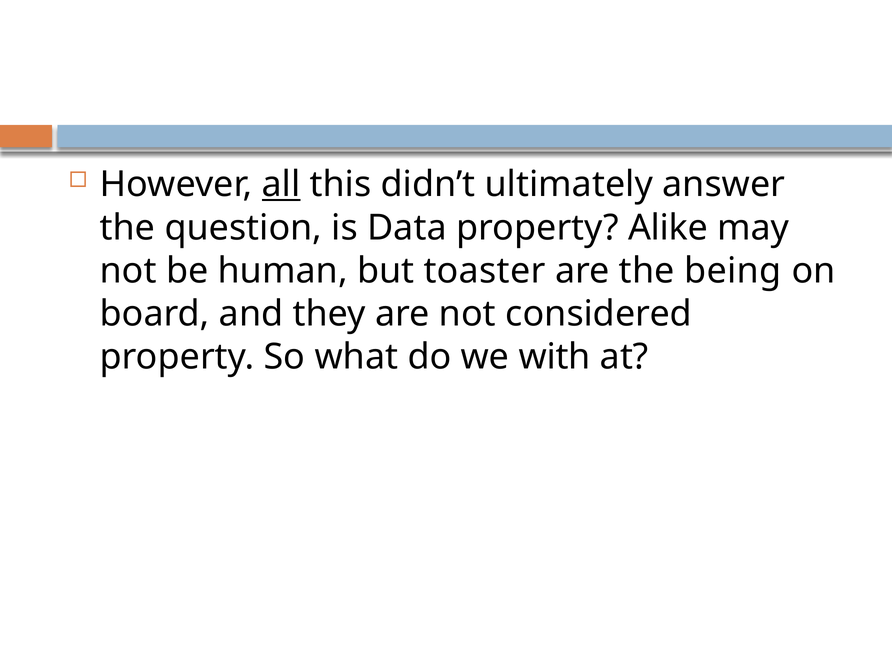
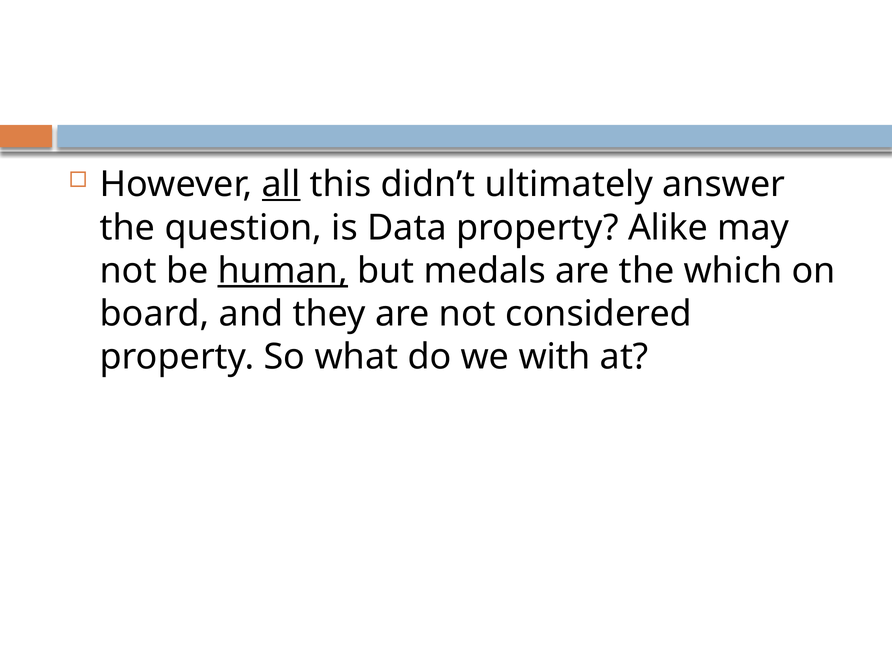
human underline: none -> present (283, 271)
toaster: toaster -> medals (485, 271)
being: being -> which (733, 271)
